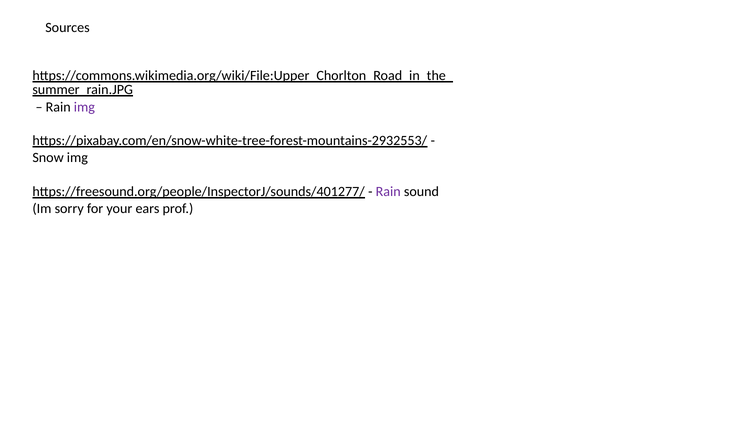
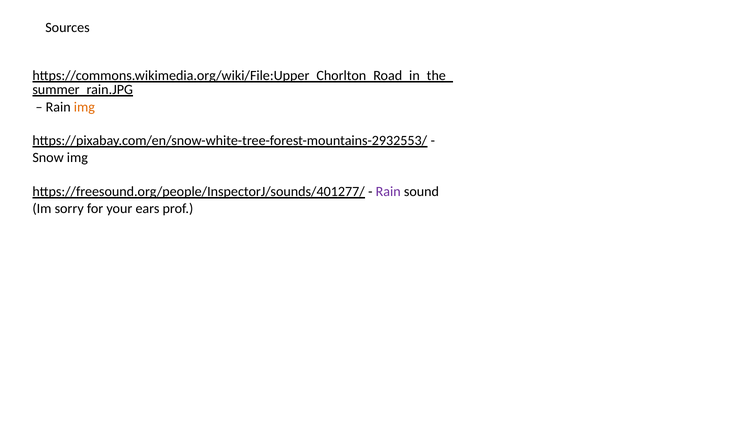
img colour: purple -> orange (84, 107)
